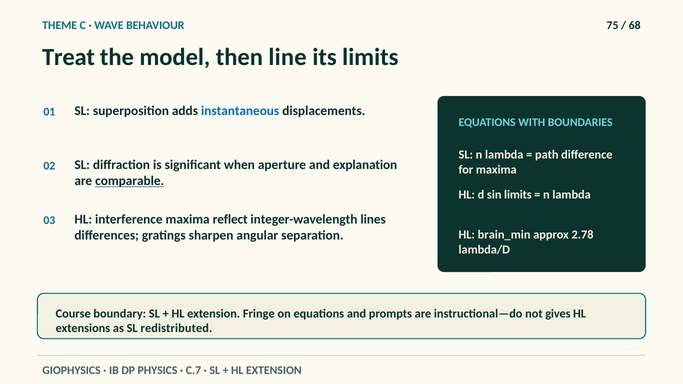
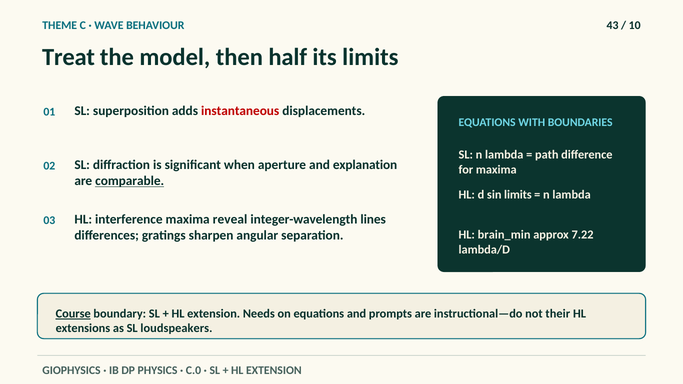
75: 75 -> 43 (613, 25)
68: 68 -> 10 (635, 25)
line: line -> half (288, 57)
instantaneous colour: blue -> red (240, 111)
reflect: reflect -> reveal (230, 220)
2.78: 2.78 -> 7.22 (583, 235)
Course underline: none -> present (73, 314)
Fringe: Fringe -> Needs (259, 314)
gives: gives -> their (558, 314)
redistributed: redistributed -> loudspeakers (176, 329)
C.7: C.7 -> C.0 (193, 371)
